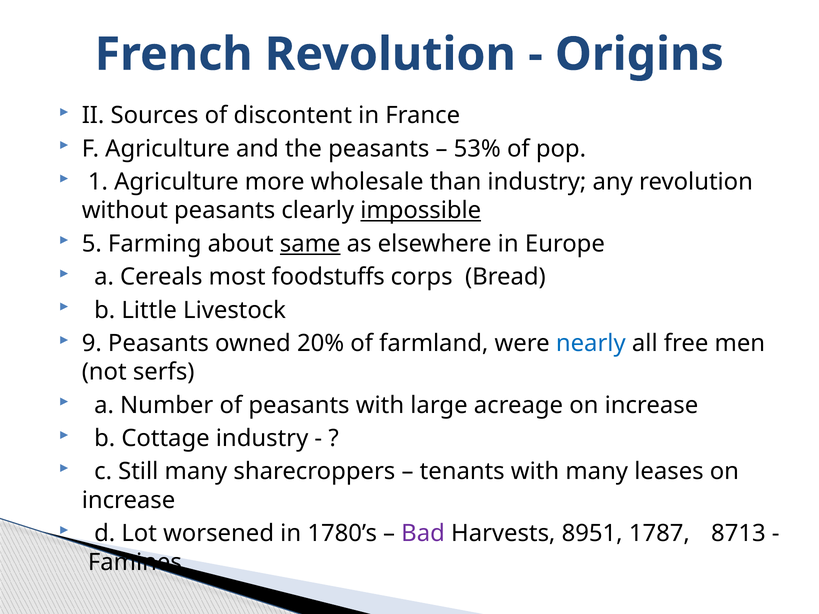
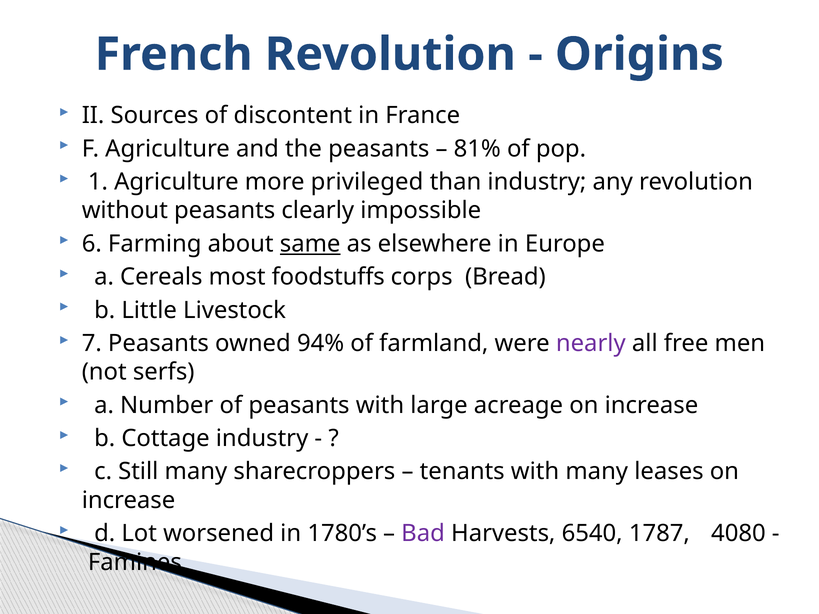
53%: 53% -> 81% (477, 149)
wholesale: wholesale -> privileged (367, 182)
impossible underline: present -> none (421, 211)
5: 5 -> 6 (92, 244)
9: 9 -> 7 (92, 344)
20%: 20% -> 94% (321, 344)
nearly colour: blue -> purple (591, 344)
8951: 8951 -> 6540 (592, 534)
8713: 8713 -> 4080 (738, 534)
